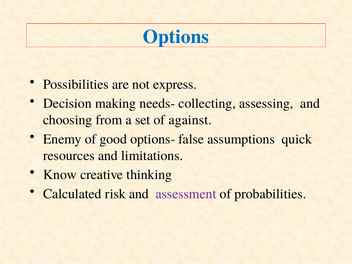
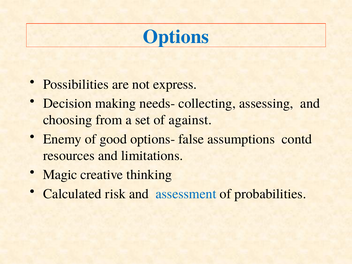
quick: quick -> contd (297, 139)
Know: Know -> Magic (60, 175)
assessment colour: purple -> blue (186, 194)
